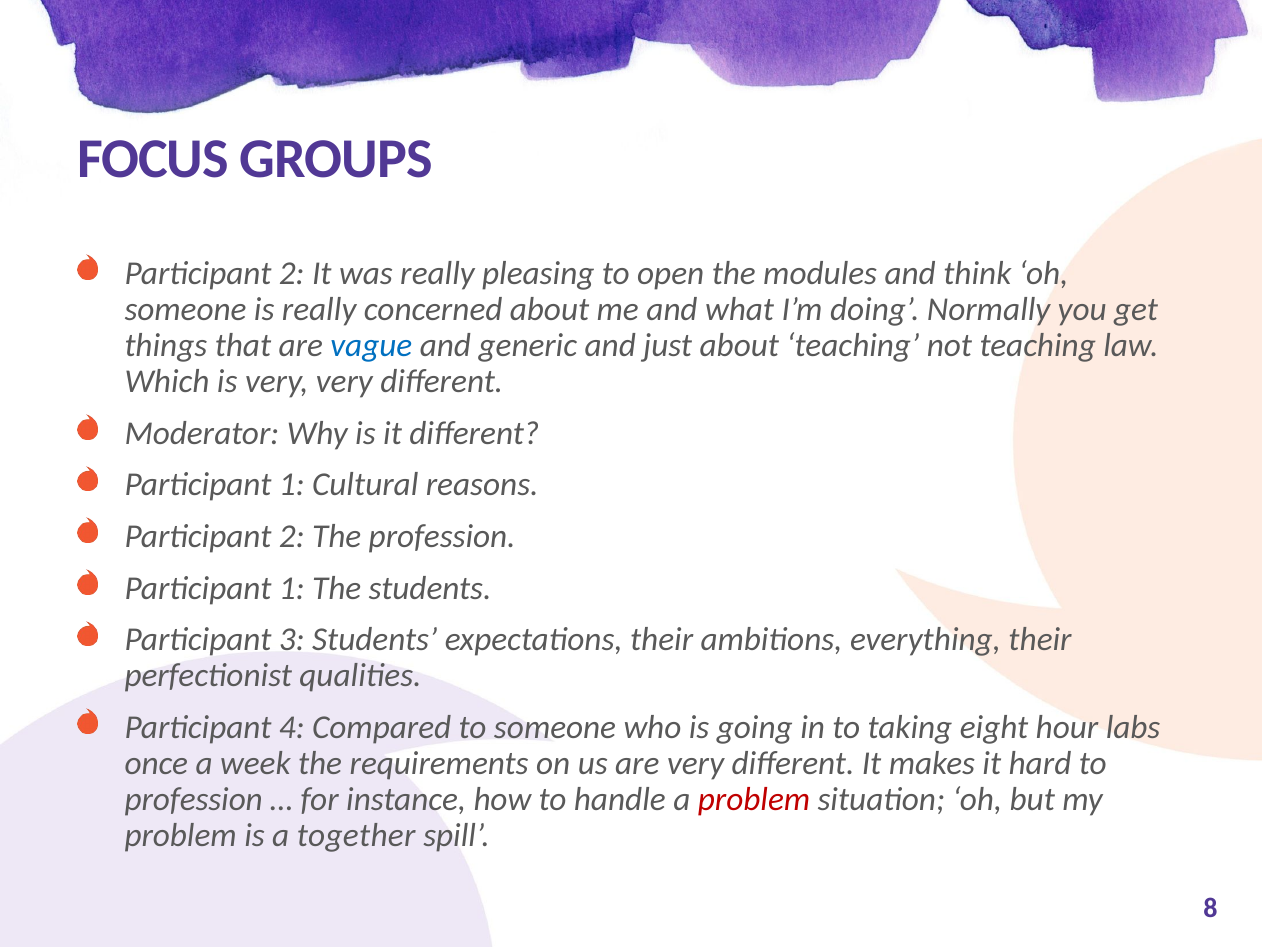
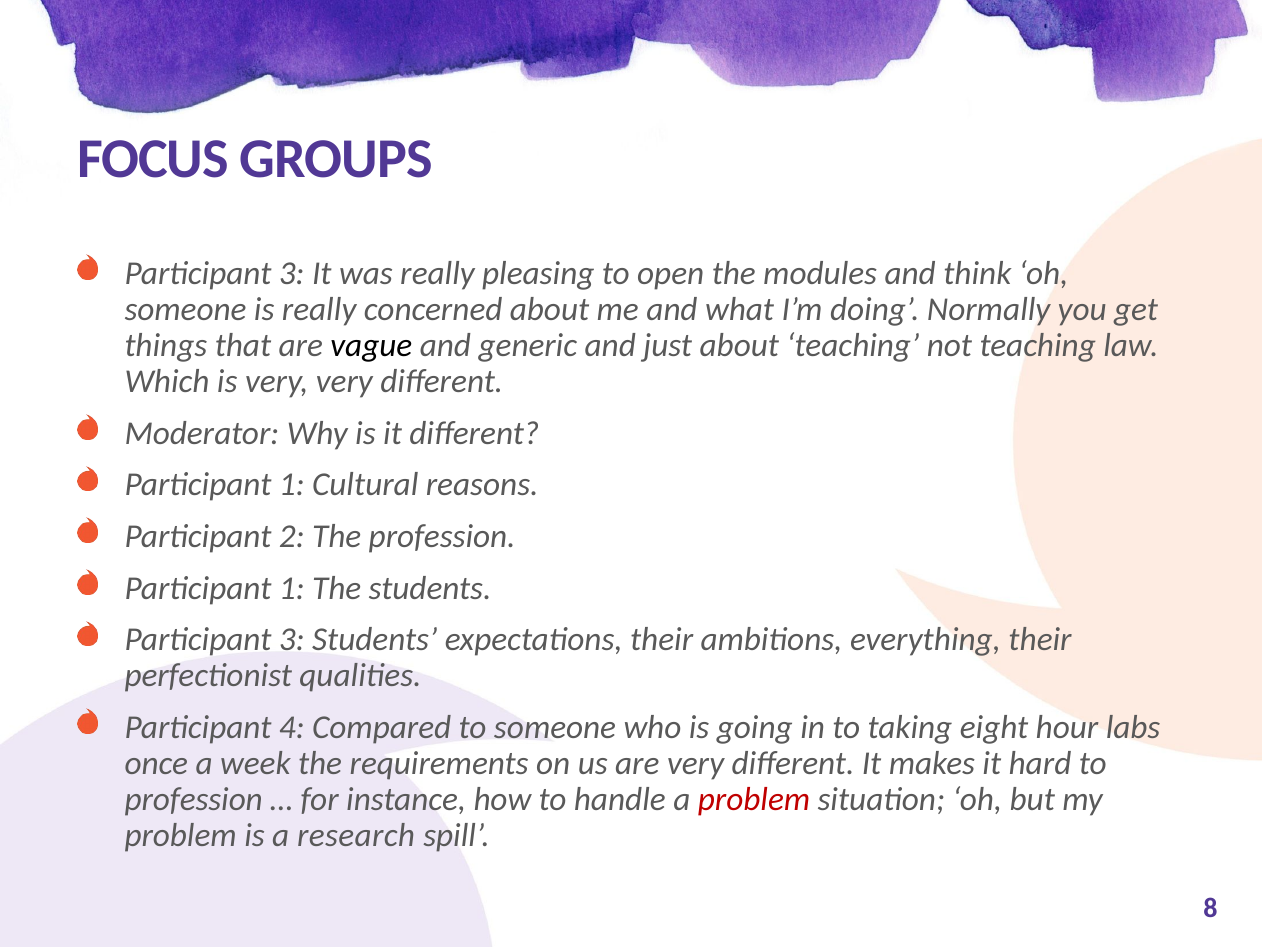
2: 2 -> 3 (292, 273)
vague colour: blue -> black (371, 345)
together: together -> research (356, 835)
